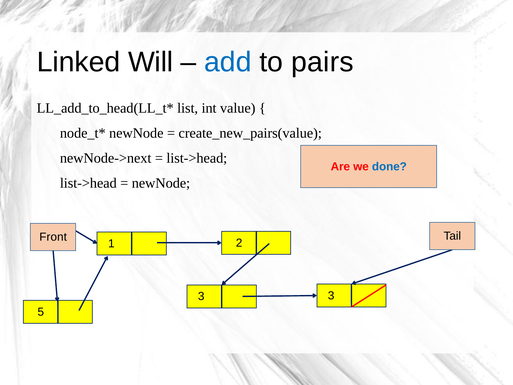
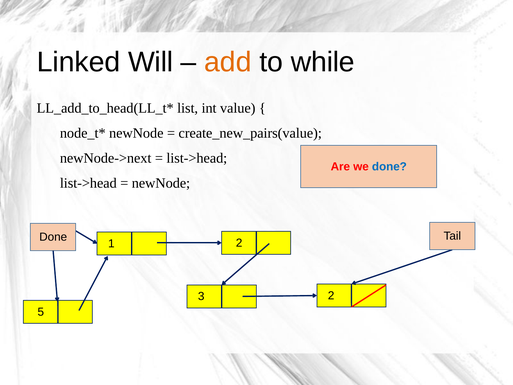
add colour: blue -> orange (228, 62)
pairs: pairs -> while (323, 62)
Front: Front -> Done (53, 237)
3 3: 3 -> 2 (331, 295)
